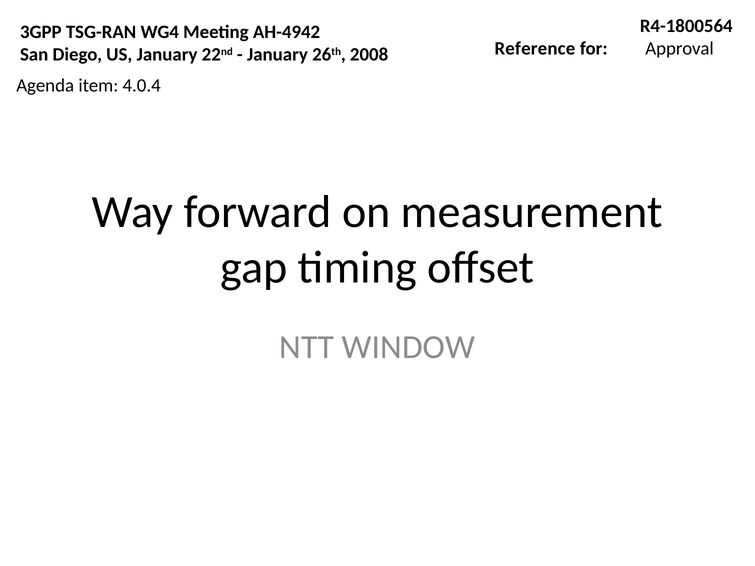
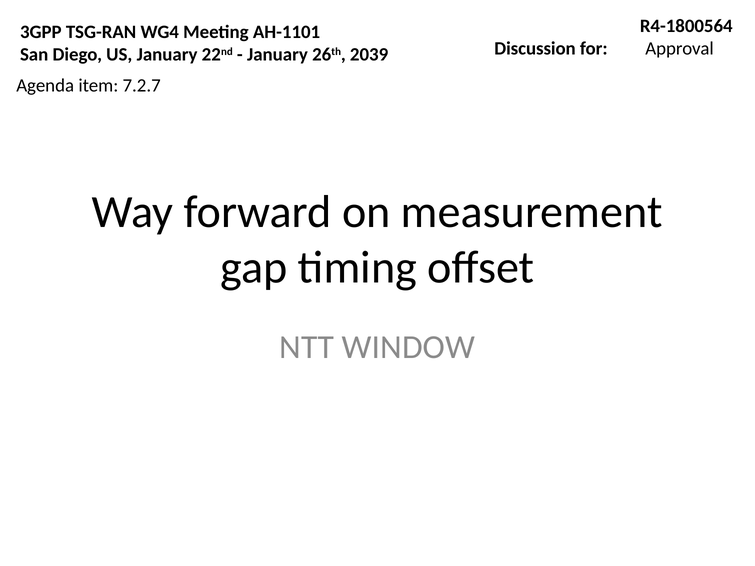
AH-4942: AH-4942 -> AH-1101 (287, 32)
Reference: Reference -> Discussion (535, 49)
2008: 2008 -> 2039 (369, 55)
4.0.4: 4.0.4 -> 7.2.7 (142, 85)
